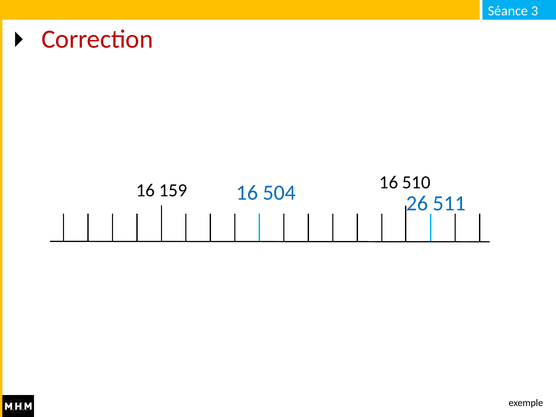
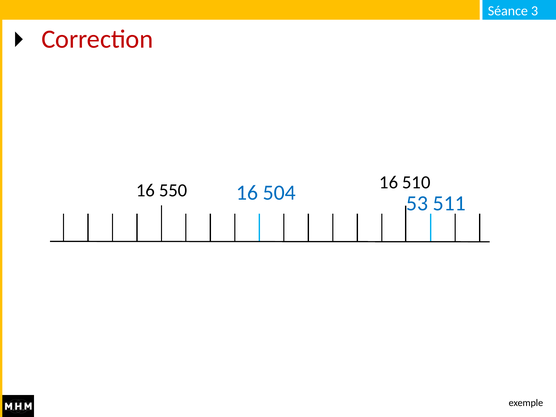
159: 159 -> 550 (173, 190)
26: 26 -> 53 (417, 203)
